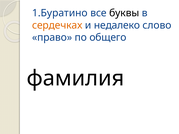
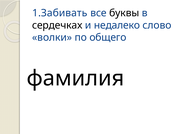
1.Буратино: 1.Буратино -> 1.Забивать (60, 13)
сердечках colour: orange -> black (57, 25)
право: право -> волки (52, 38)
